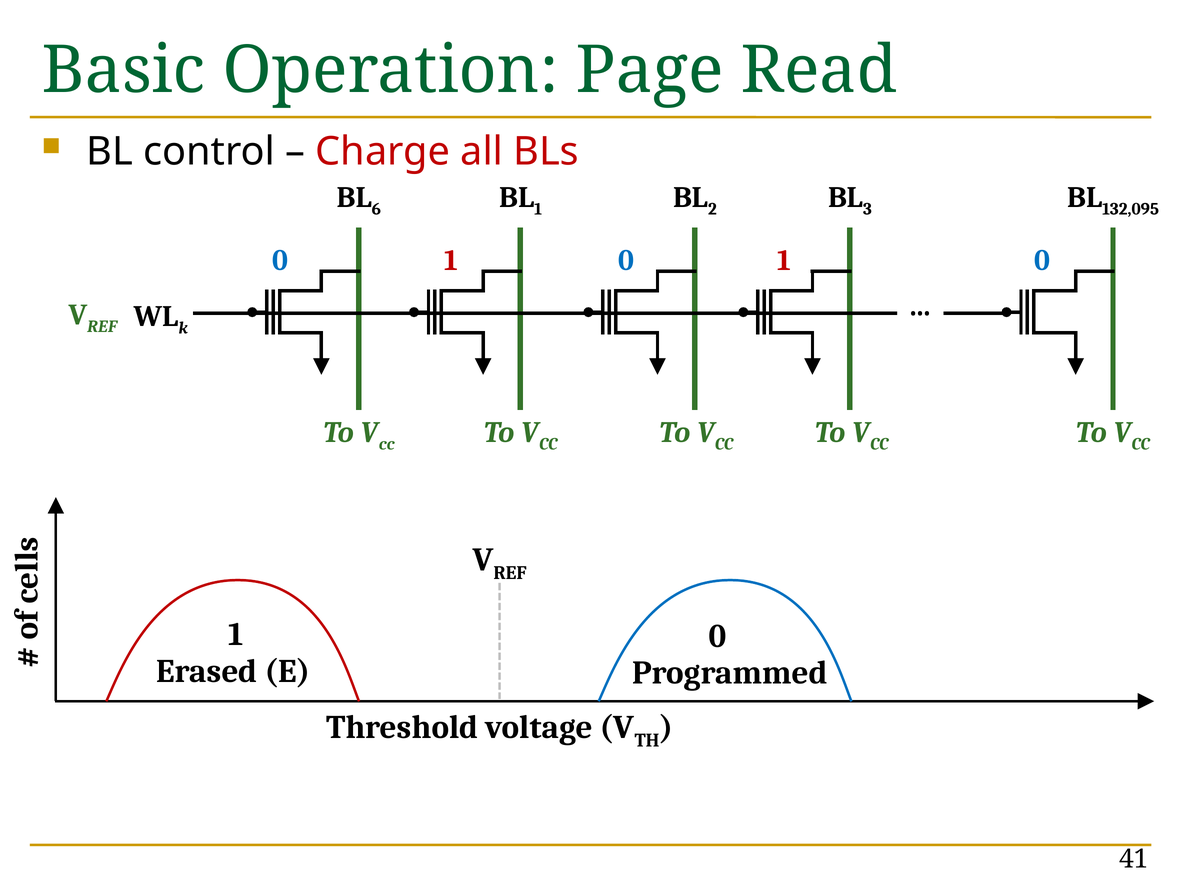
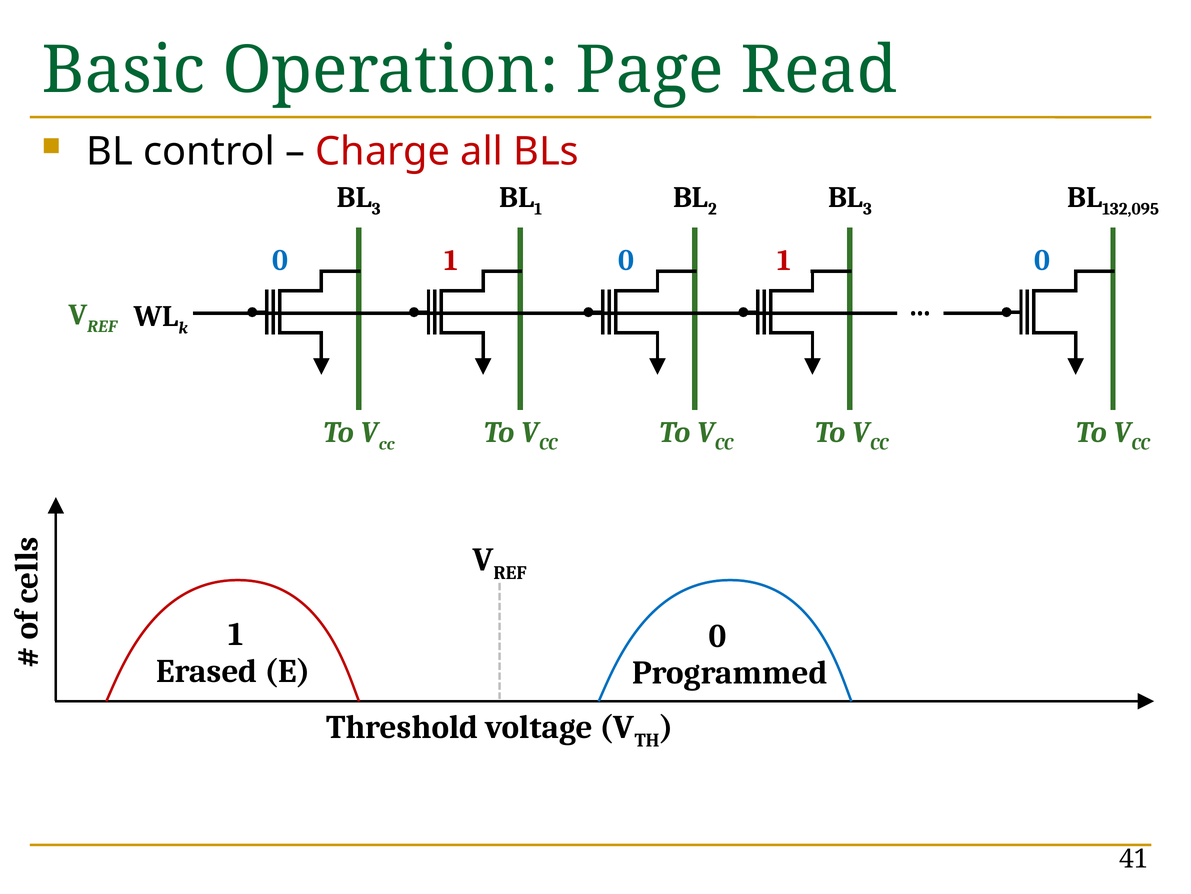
6: 6 -> 3 (376, 209)
